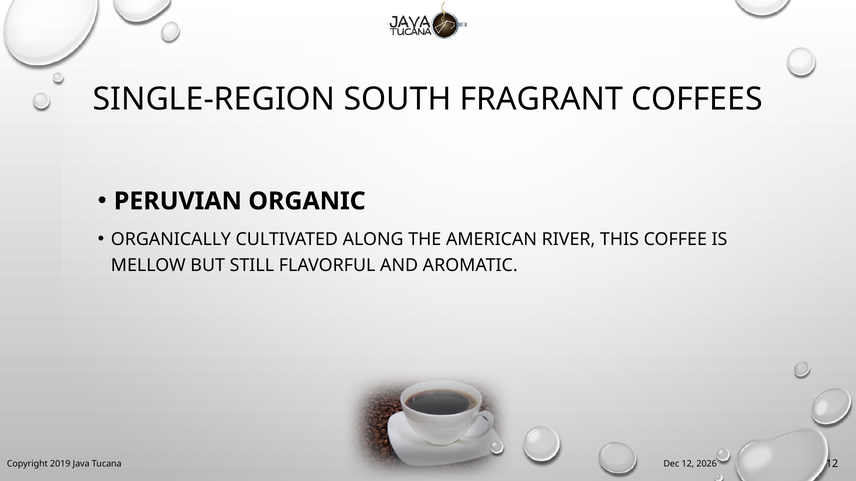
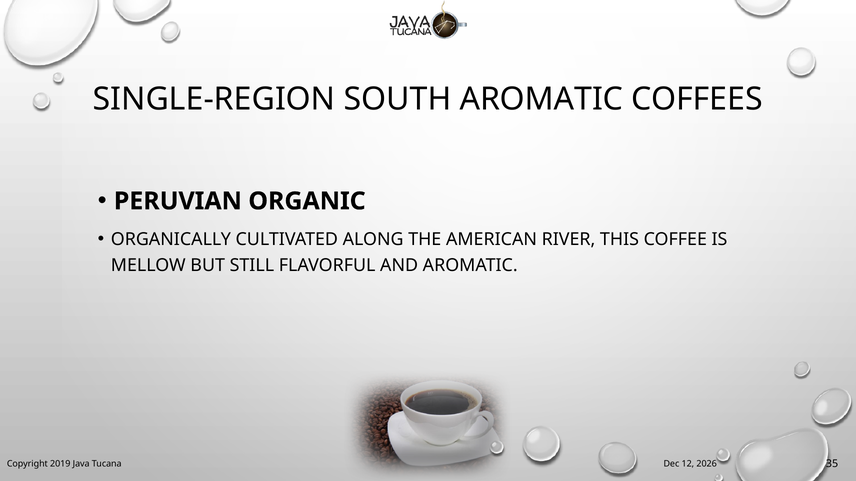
SOUTH FRAGRANT: FRAGRANT -> AROMATIC (541, 99)
Tucana 12: 12 -> 35 (832, 464)
